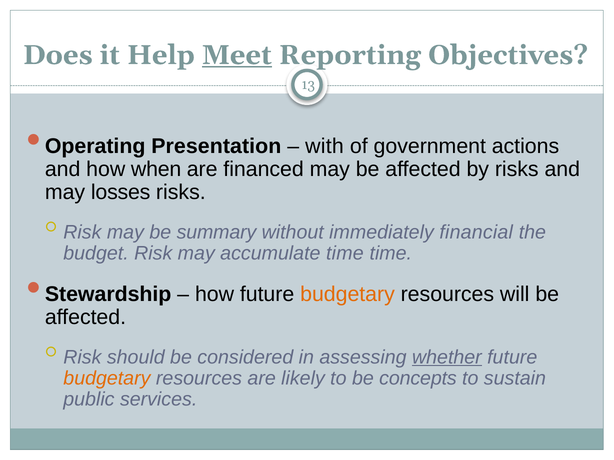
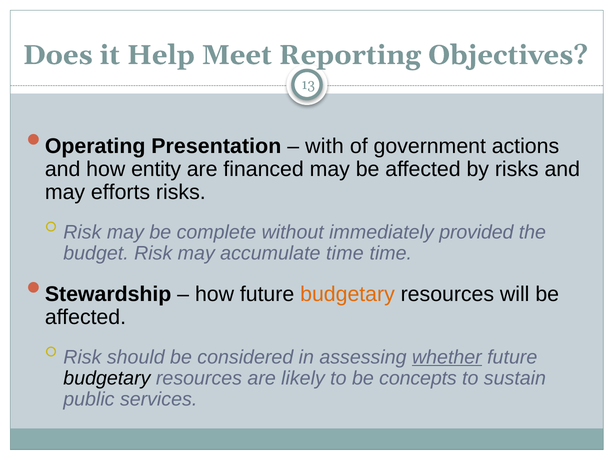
Meet underline: present -> none (237, 55)
when: when -> entity (156, 169)
losses: losses -> efforts (121, 192)
summary: summary -> complete (216, 232)
financial: financial -> provided (476, 232)
budgetary colour: orange -> black (107, 379)
